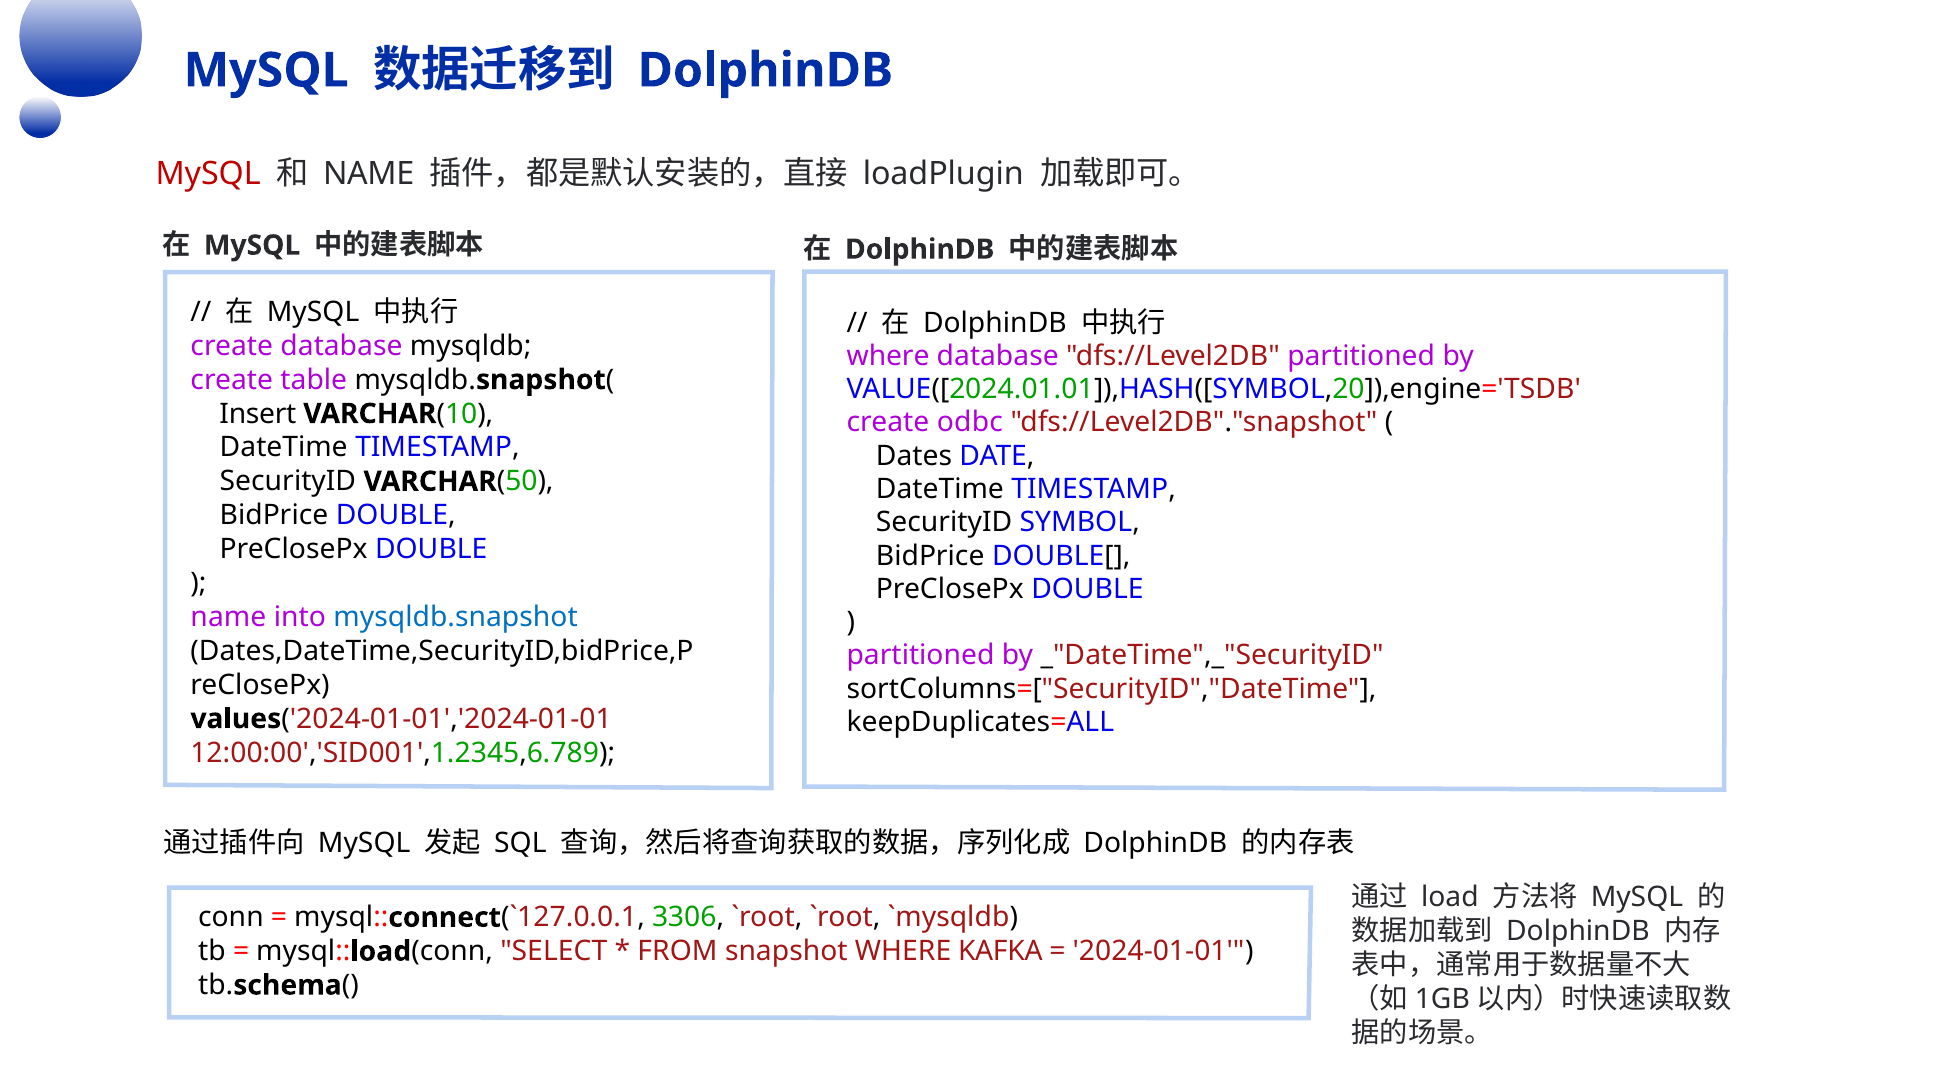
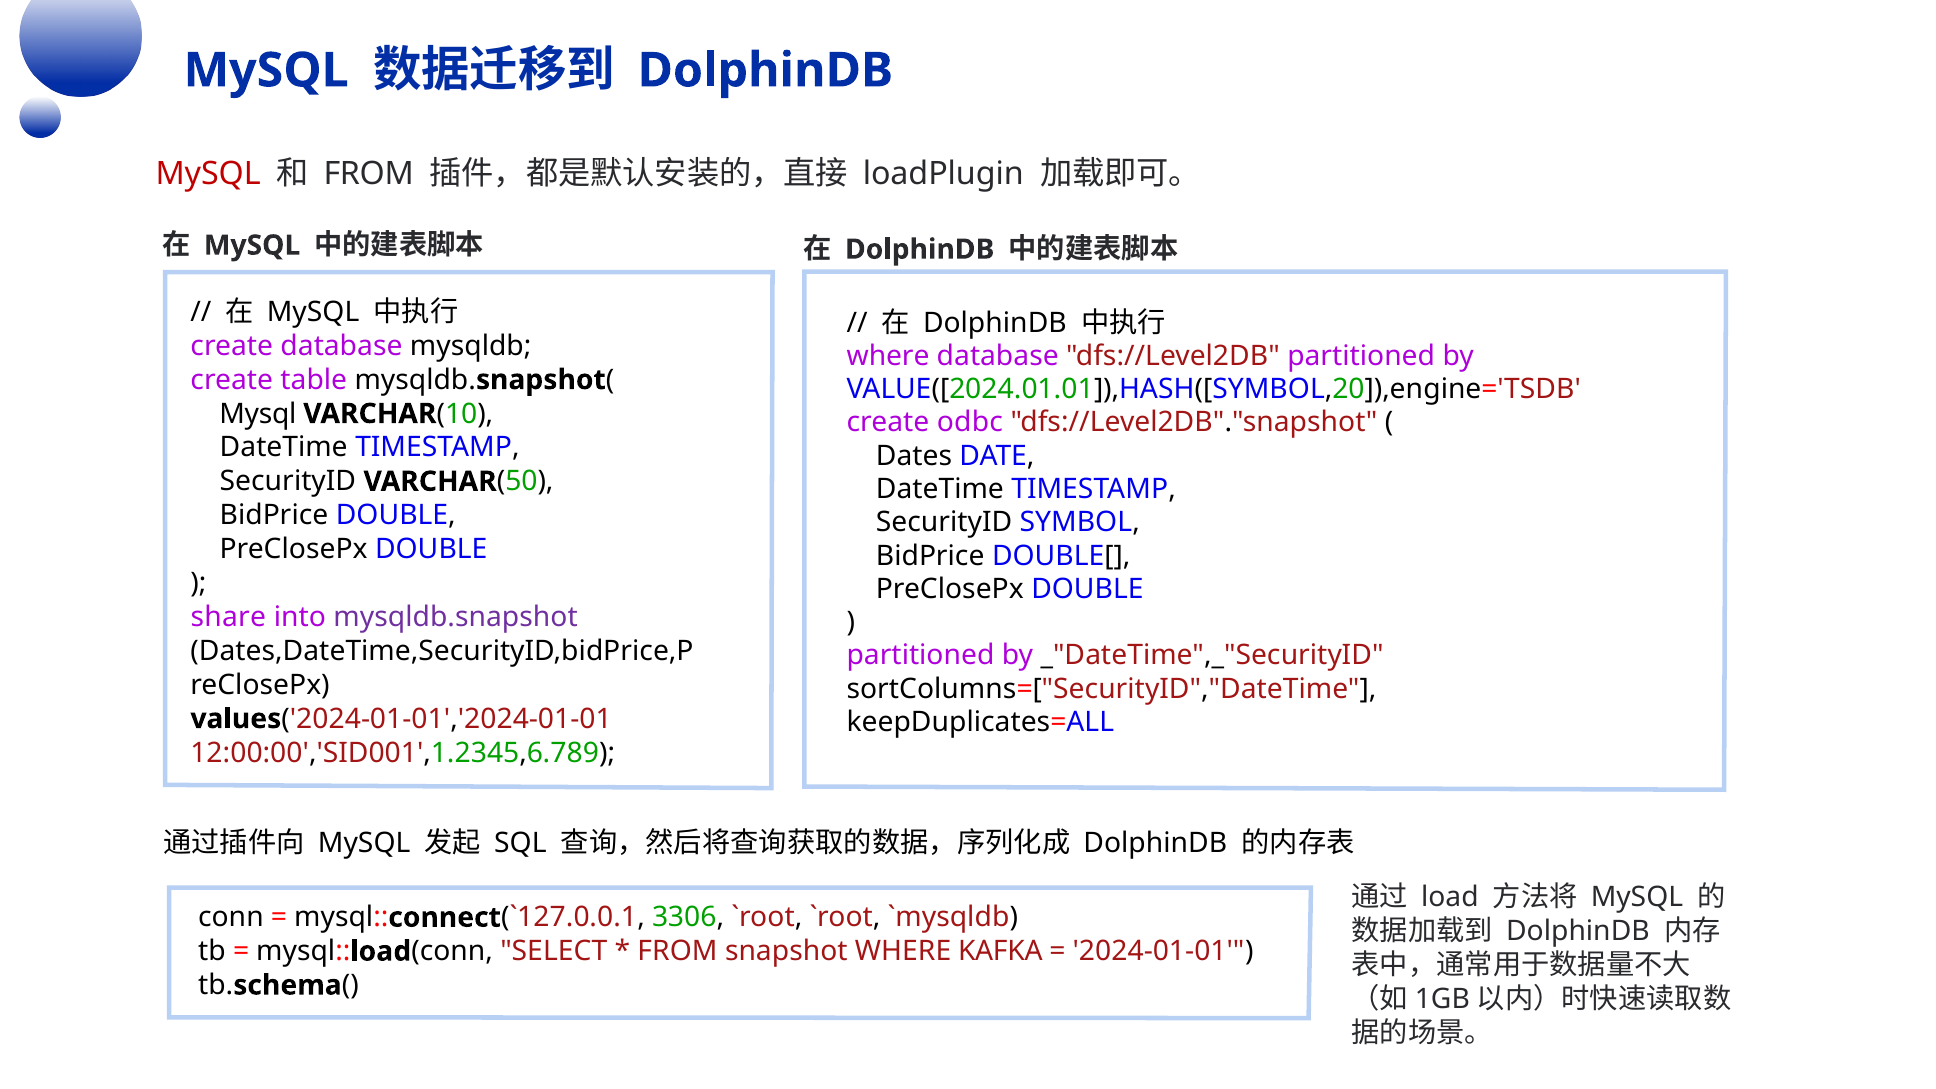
NAME: NAME -> FROM (369, 173)
Insert: Insert -> Mysql (258, 414)
name: name -> share (228, 617)
mysqldb.snapshot colour: blue -> purple (456, 617)
